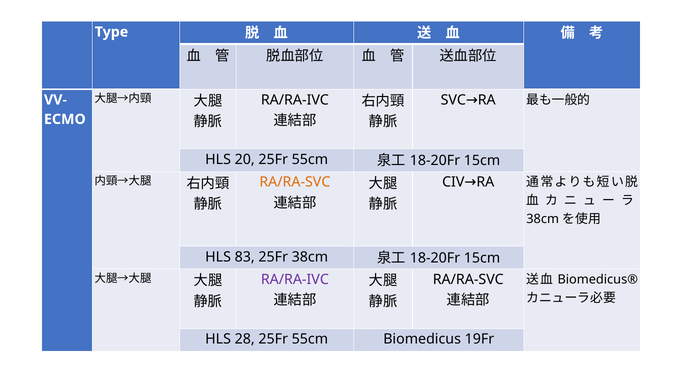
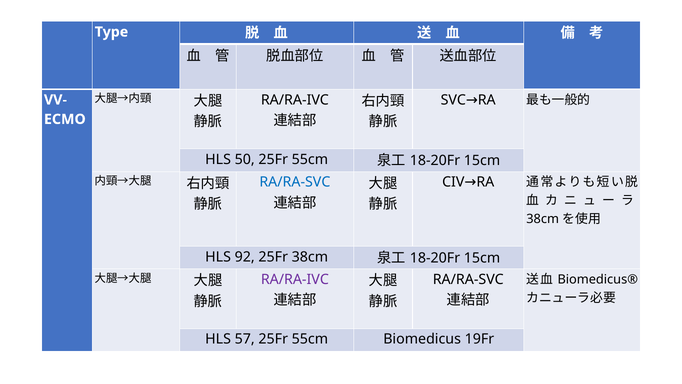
20: 20 -> 50 (245, 159)
RA/RA-SVC colour: orange -> blue (295, 182)
83: 83 -> 92 (245, 257)
28: 28 -> 57 (245, 339)
